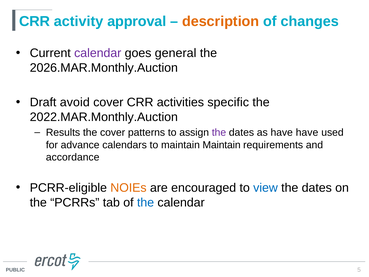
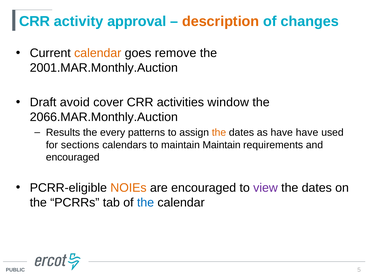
calendar colour: purple -> orange (98, 53)
general: general -> remove (176, 53)
2026.MAR.Monthly.Auction: 2026.MAR.Monthly.Auction -> 2001.MAR.Monthly.Auction (104, 68)
specific: specific -> window (228, 102)
2022.MAR.Monthly.Auction: 2022.MAR.Monthly.Auction -> 2066.MAR.Monthly.Auction (104, 117)
the cover: cover -> every (113, 132)
the colour: purple -> orange (219, 132)
advance: advance -> sections (80, 145)
accordance: accordance -> encouraged (73, 157)
view colour: blue -> purple (266, 188)
